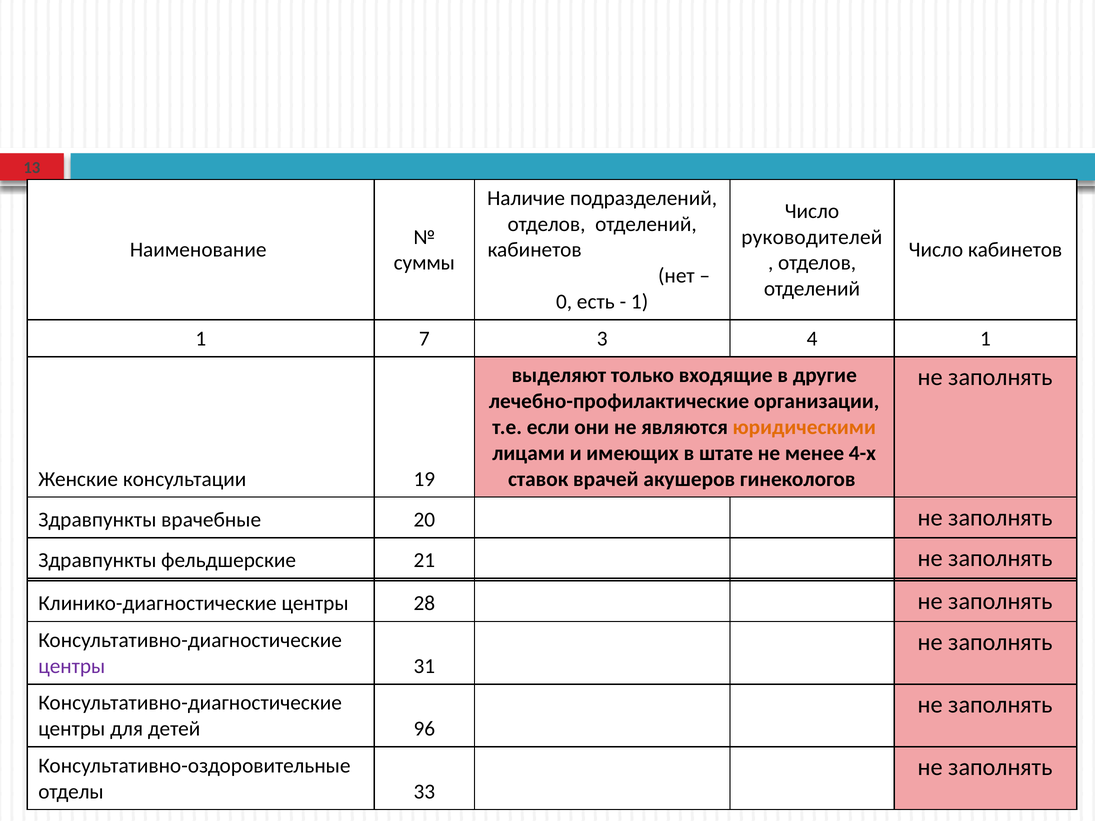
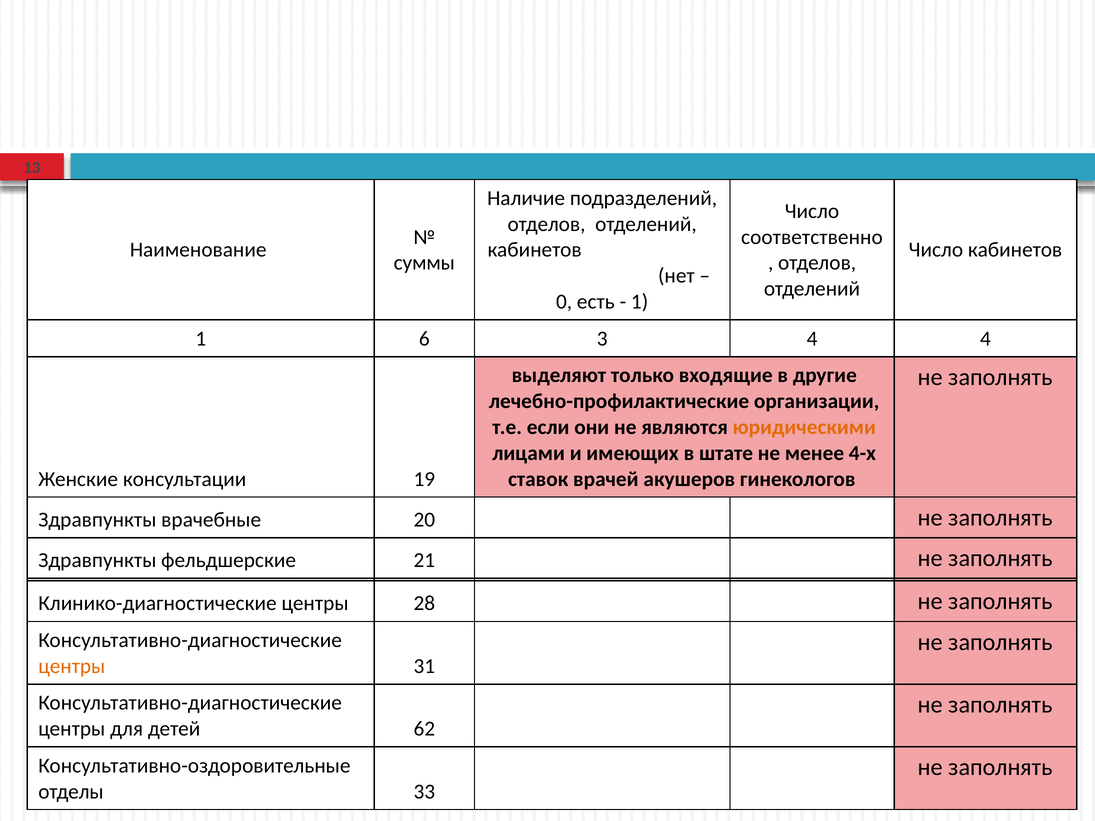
руководителей: руководителей -> соответственно (812, 237)
7: 7 -> 6 (424, 339)
4 1: 1 -> 4 (985, 339)
центры colour: purple -> orange (72, 666)
96: 96 -> 62 (424, 729)
